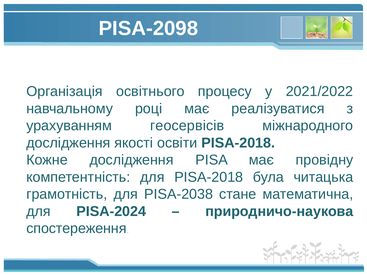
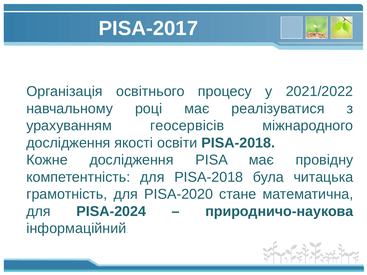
PISA-2098: PISA-2098 -> PISA-2017 (148, 28)
PISA-2038: PISA-2038 -> PISA-2020 (179, 194)
спостереження: спостереження -> інформаційний (76, 229)
